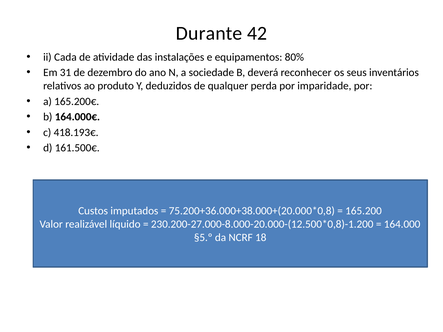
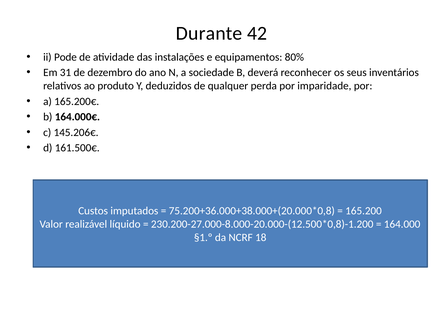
Cada: Cada -> Pode (65, 57)
418.193€: 418.193€ -> 145.206€ (76, 132)
§5.º: §5.º -> §1.º (203, 238)
